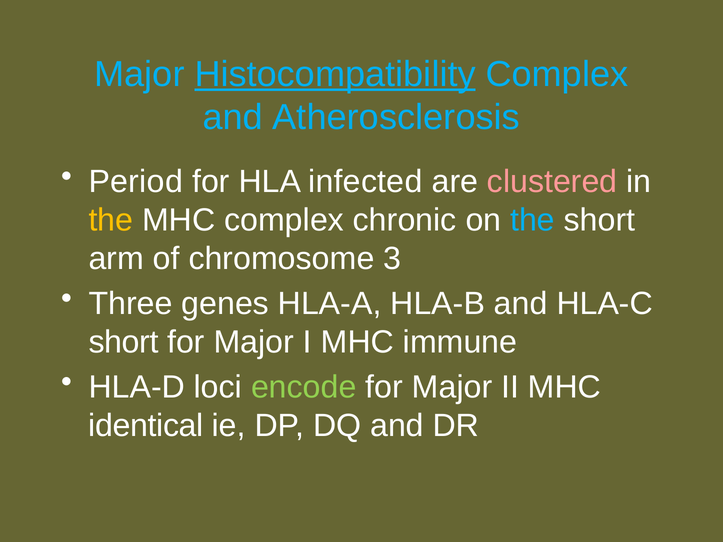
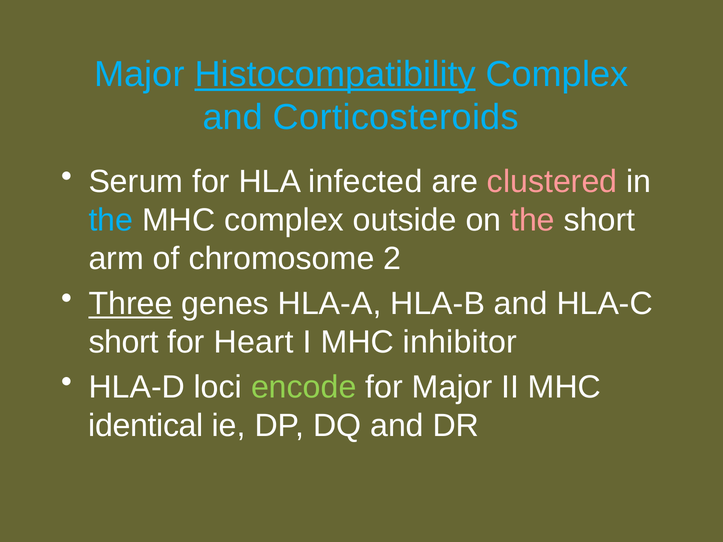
Atherosclerosis: Atherosclerosis -> Corticosteroids (396, 118)
Period: Period -> Serum (136, 182)
the colour: yellow -> light blue (111, 220)
chronic: chronic -> outside (405, 220)
the colour: light blue -> pink (533, 220)
3: 3 -> 2 (392, 259)
Three underline: none -> present (131, 304)
Major: Major -> Heart (254, 342)
immune: immune -> inhibitor (460, 342)
